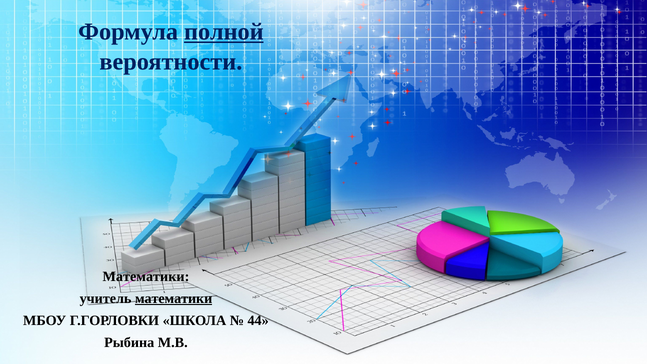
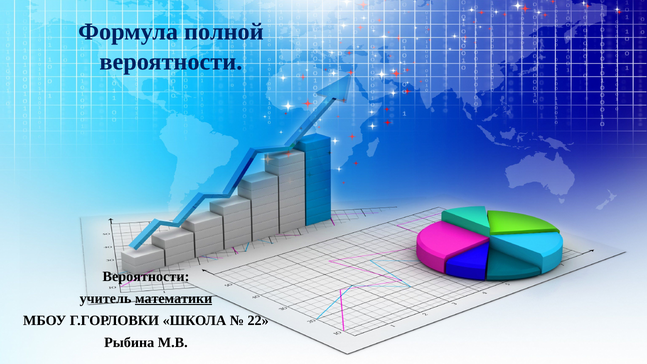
полной underline: present -> none (224, 32)
Математики: Математики -> Вероятности (146, 276)
44: 44 -> 22 (258, 320)
